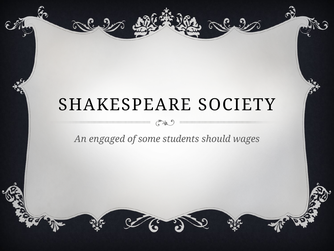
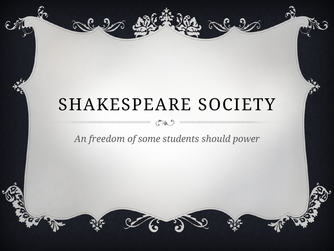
engaged: engaged -> freedom (107, 139)
wages: wages -> power (246, 139)
